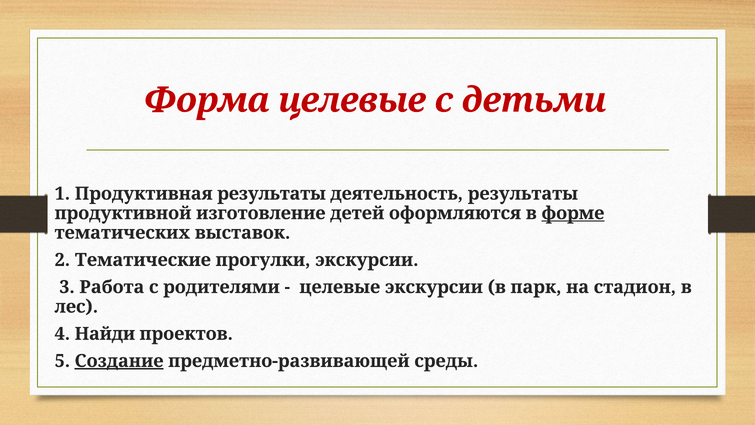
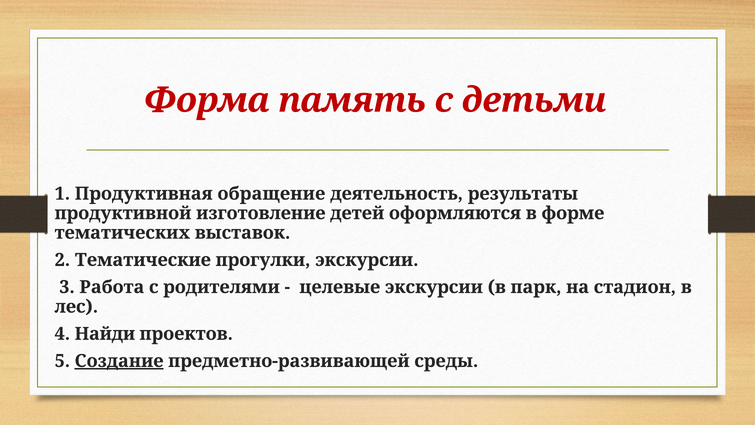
Форма целевые: целевые -> память (352, 100)
Продуктивная результаты: результаты -> обращение (271, 194)
форме underline: present -> none (573, 213)
